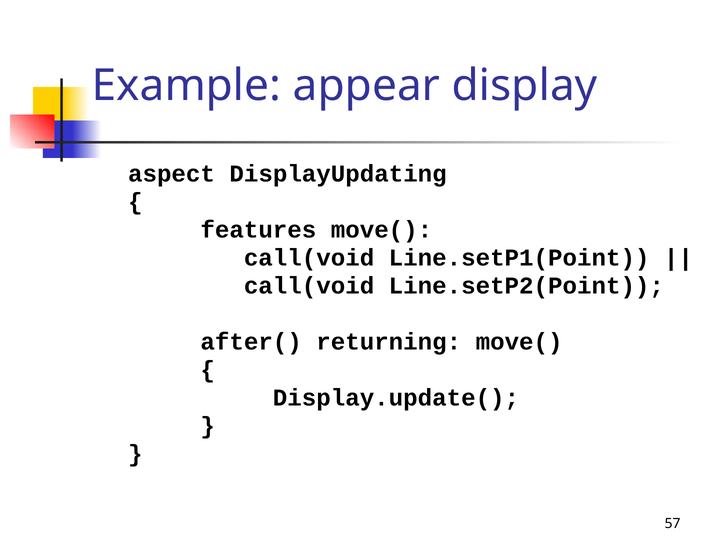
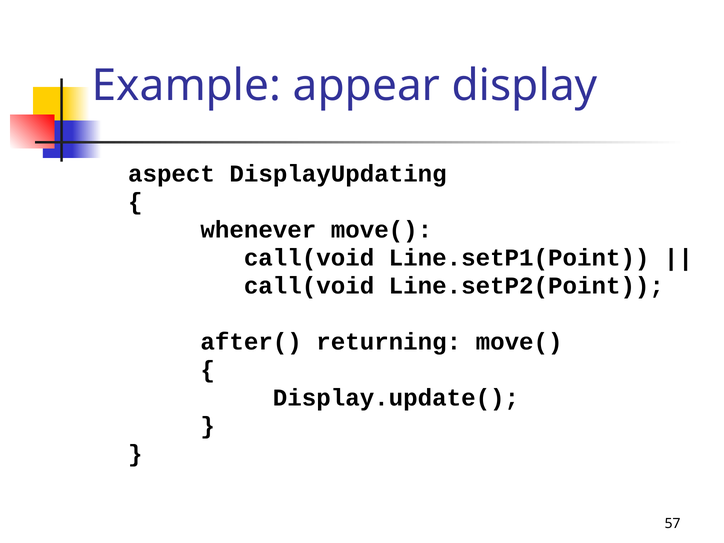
features: features -> whenever (258, 230)
